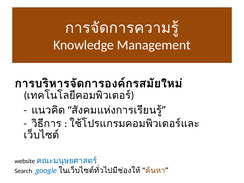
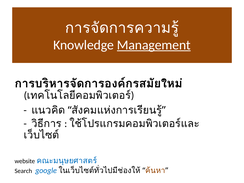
Management underline: none -> present (154, 45)
